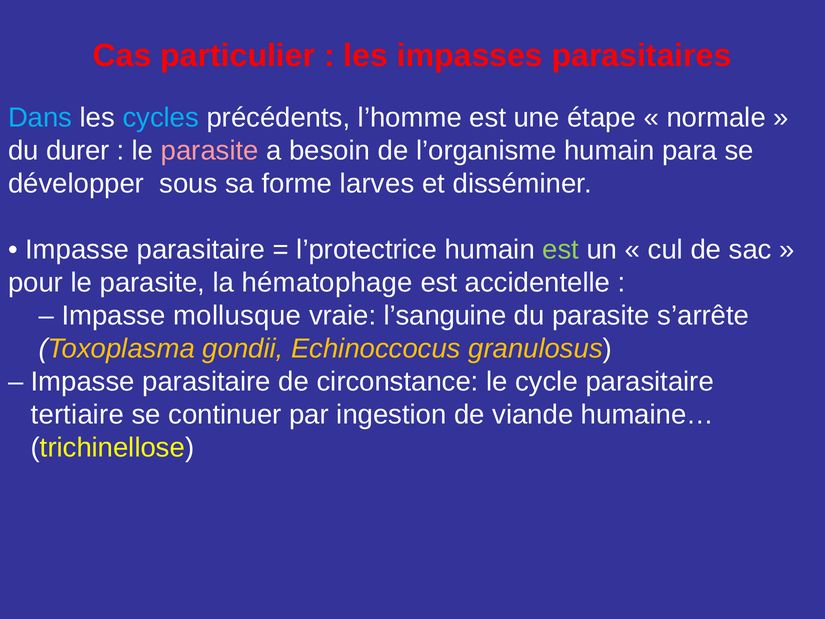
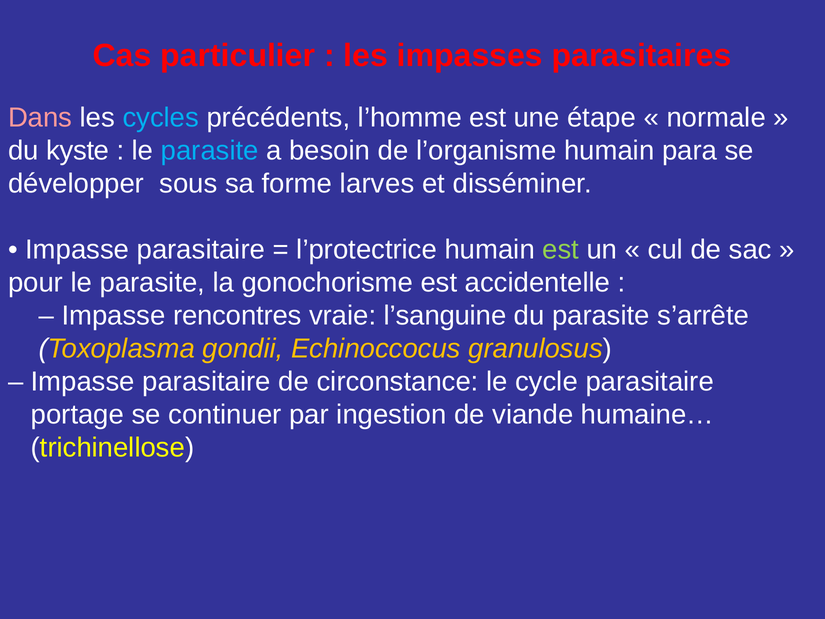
Dans colour: light blue -> pink (40, 117)
durer: durer -> kyste (78, 150)
parasite colour: pink -> light blue (210, 150)
hématophage: hématophage -> gonochorisme (327, 282)
mollusque: mollusque -> rencontres (237, 315)
tertiaire: tertiaire -> portage (77, 414)
